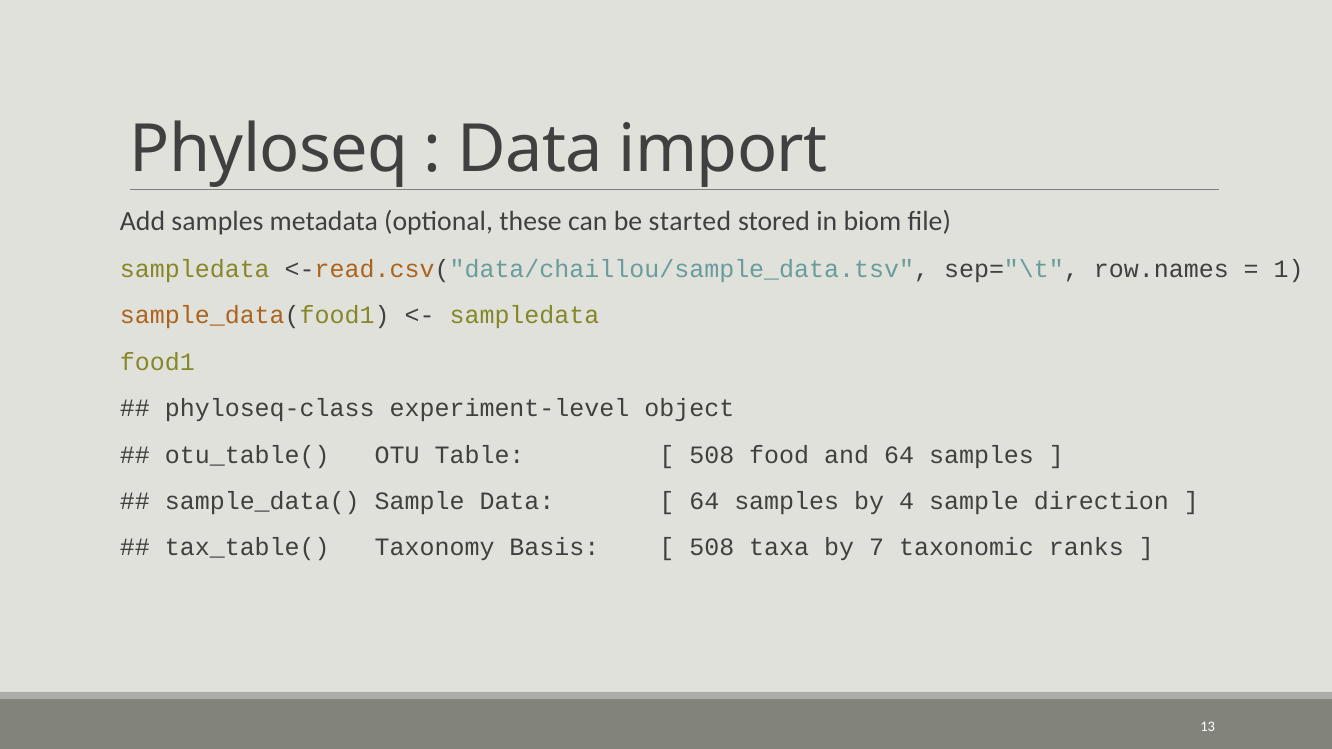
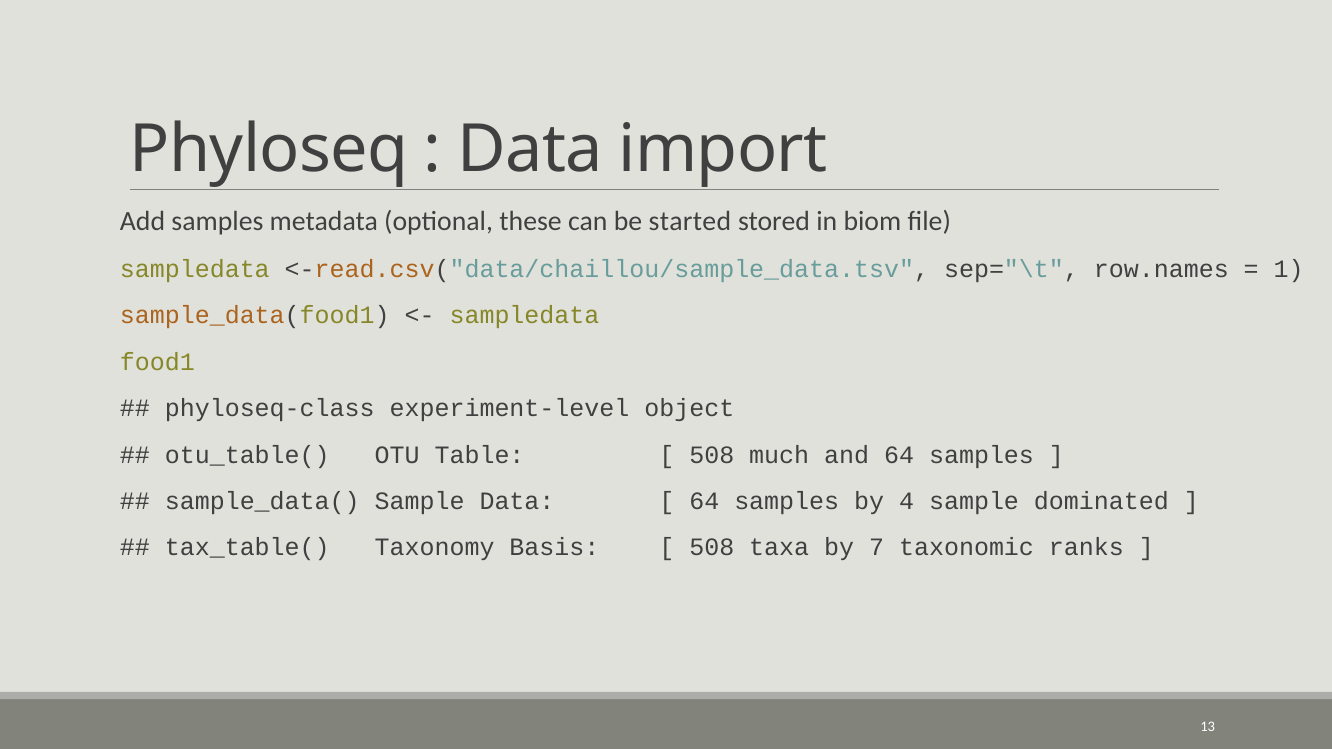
food: food -> much (779, 455)
direction: direction -> dominated (1101, 501)
